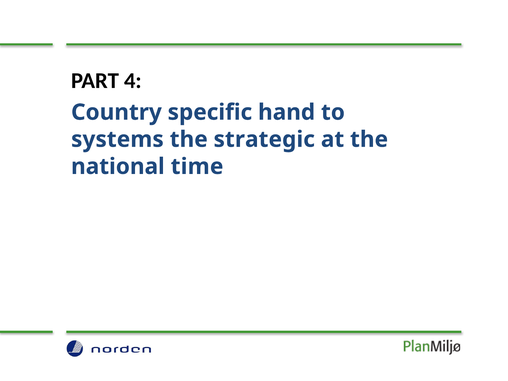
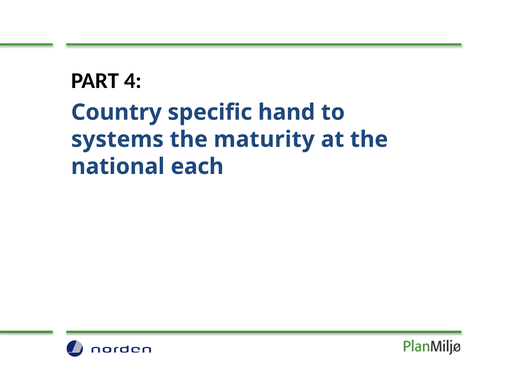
strategic: strategic -> maturity (264, 139)
time: time -> each (197, 167)
